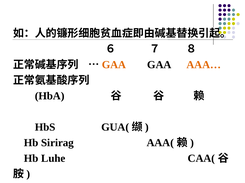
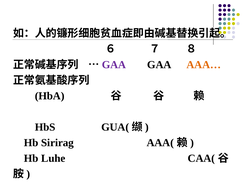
GAA colour: orange -> purple (114, 65)
